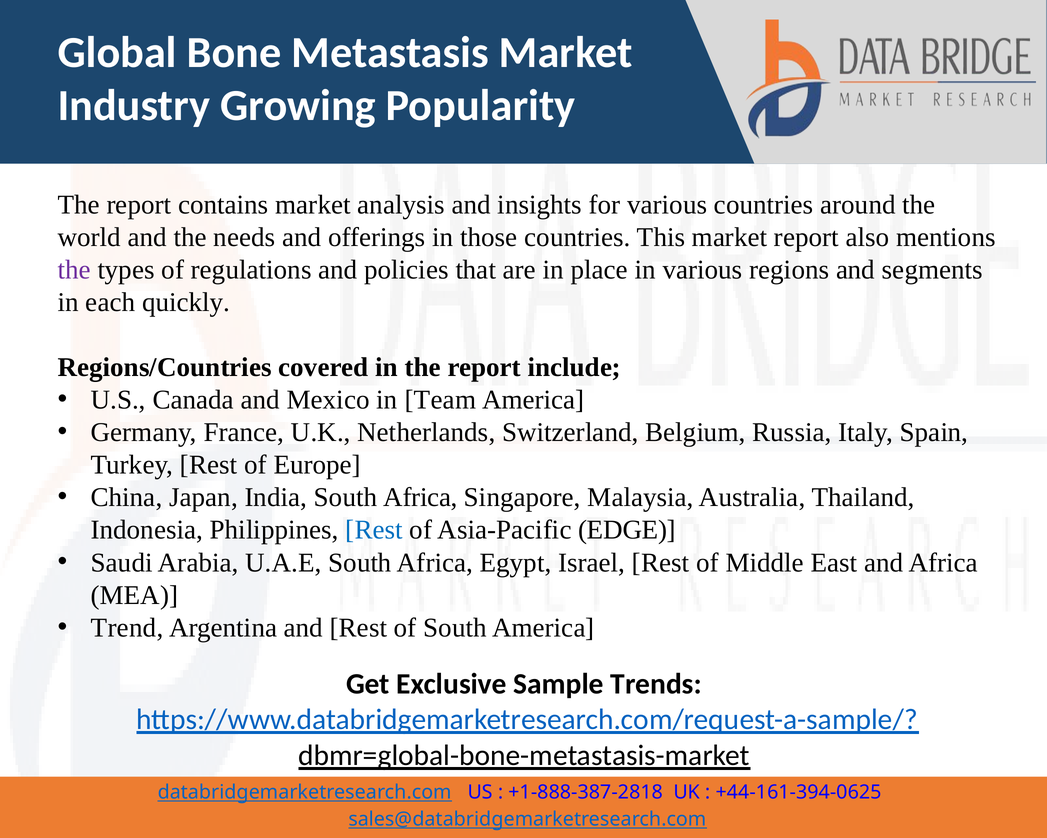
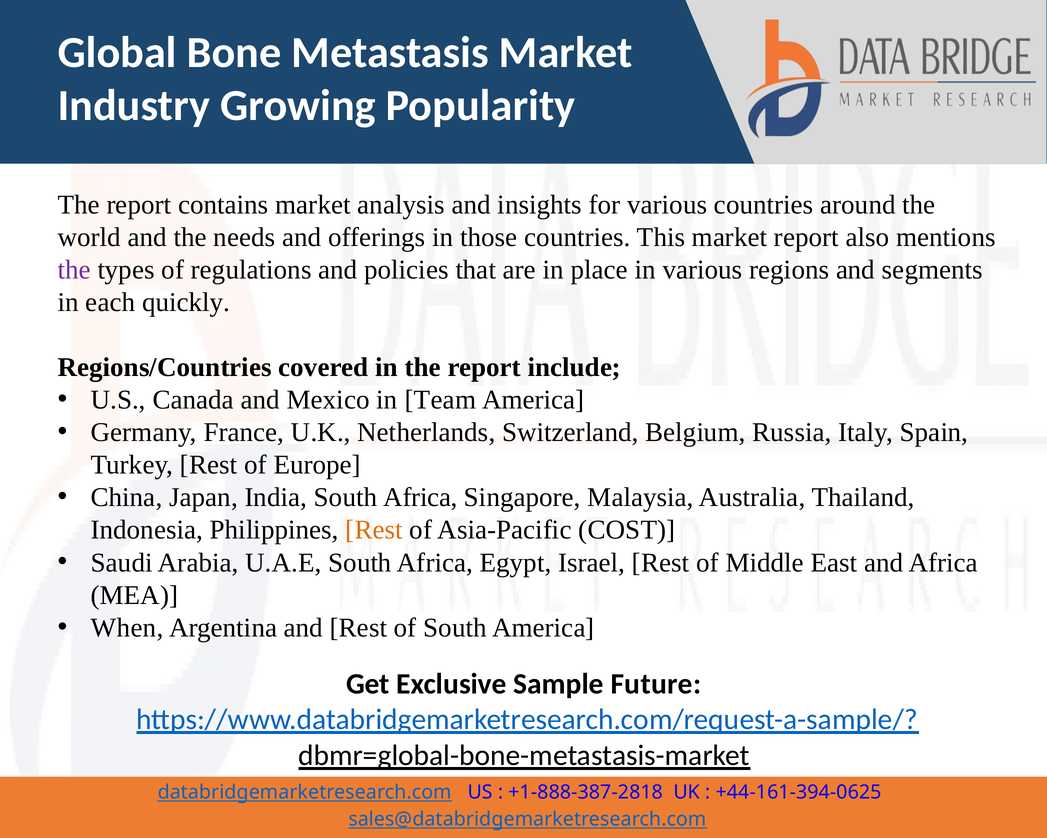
Rest colour: blue -> orange (374, 530)
EDGE: EDGE -> COST (627, 530)
Trend: Trend -> When (127, 627)
Trends: Trends -> Future (656, 684)
